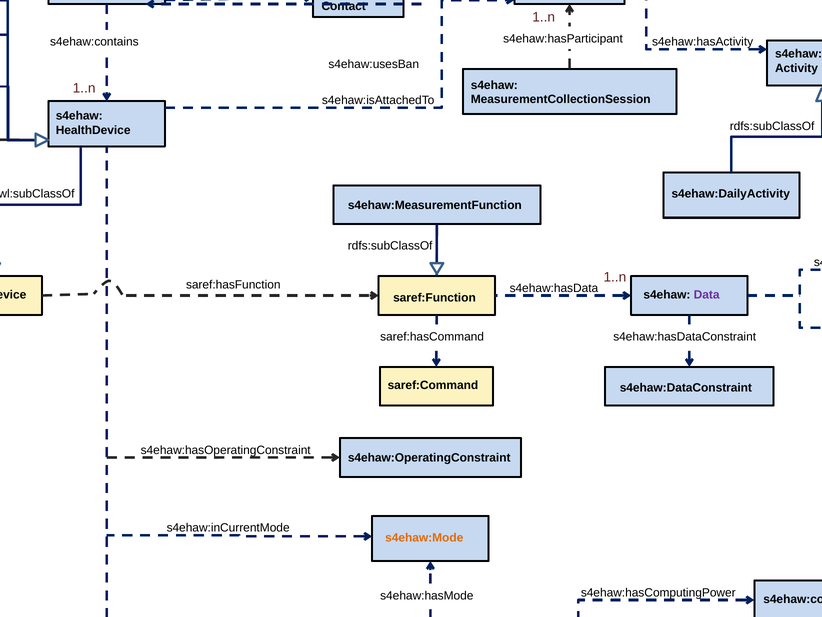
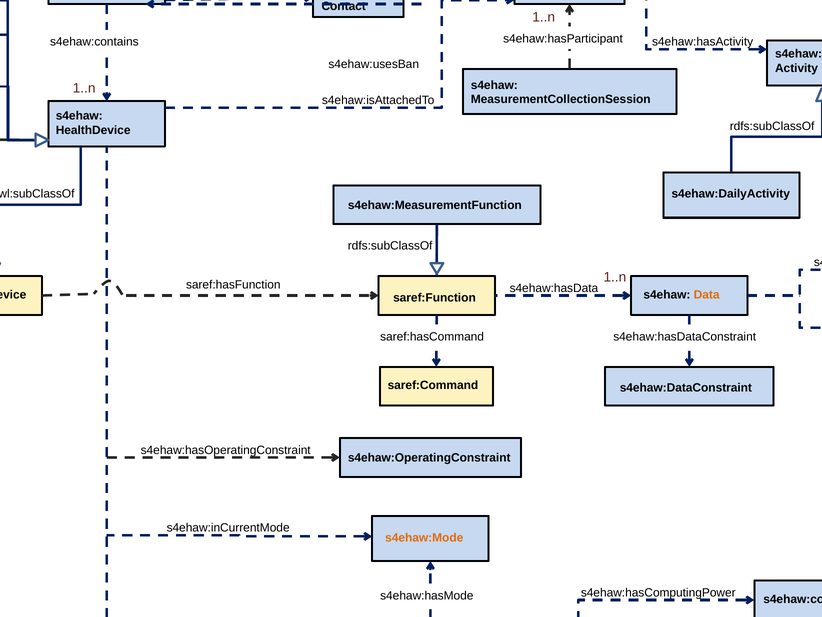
Data colour: purple -> orange (707, 294)
